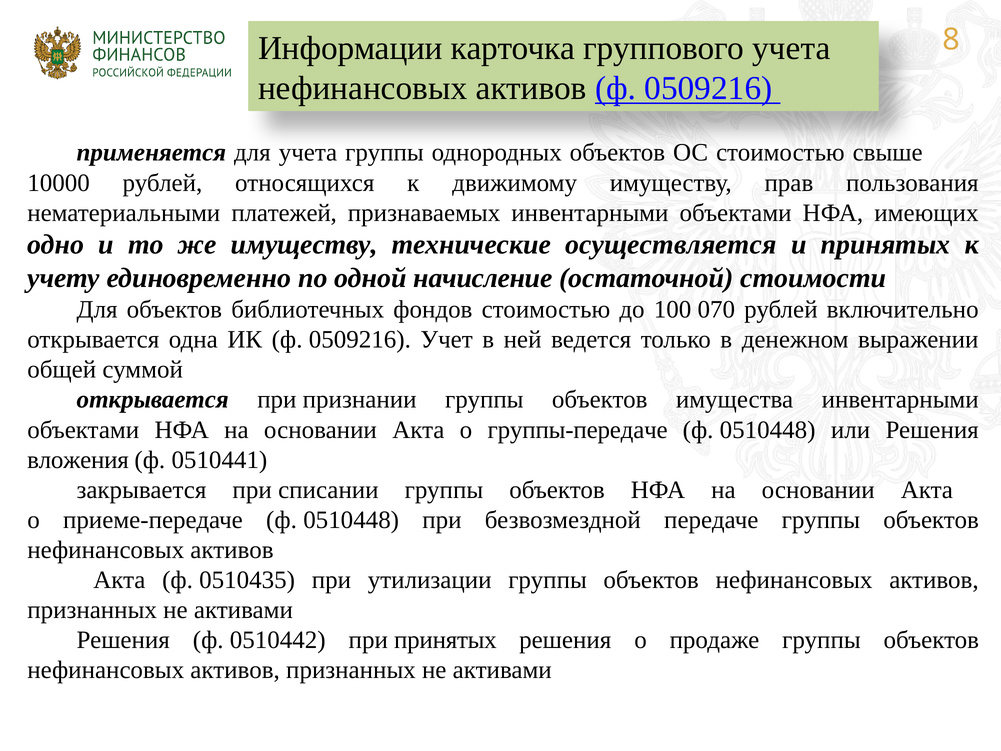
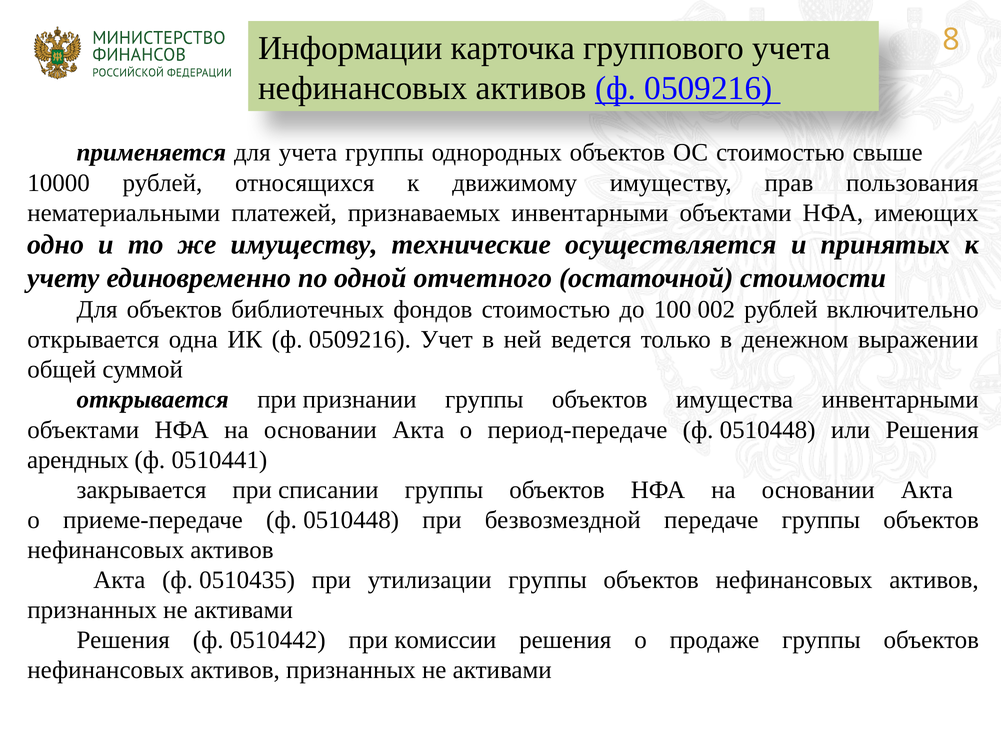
начисление: начисление -> отчетного (483, 278)
070: 070 -> 002 (716, 309)
группы-передаче: группы-передаче -> период-передаче (577, 430)
вложения: вложения -> арендных (78, 460)
при принятых: принятых -> комиссии (445, 640)
